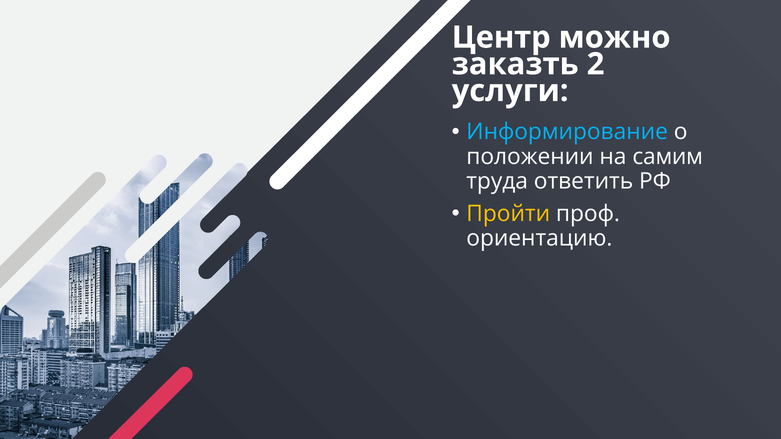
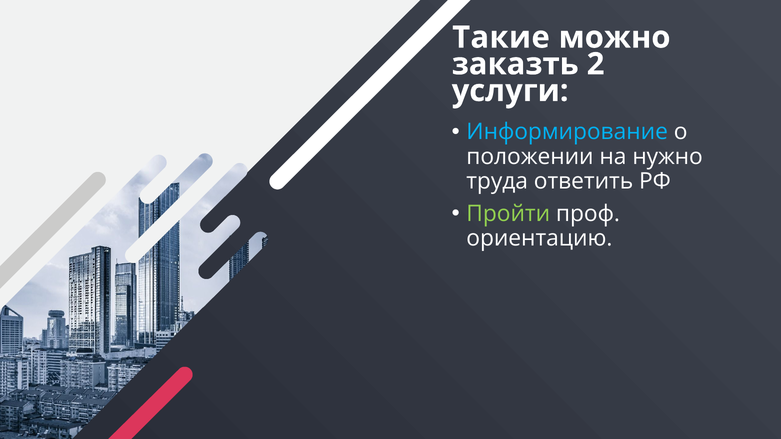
Центр: Центр -> Такие (501, 37)
самим: самим -> нужно (668, 157)
Пройти colour: yellow -> light green (508, 214)
